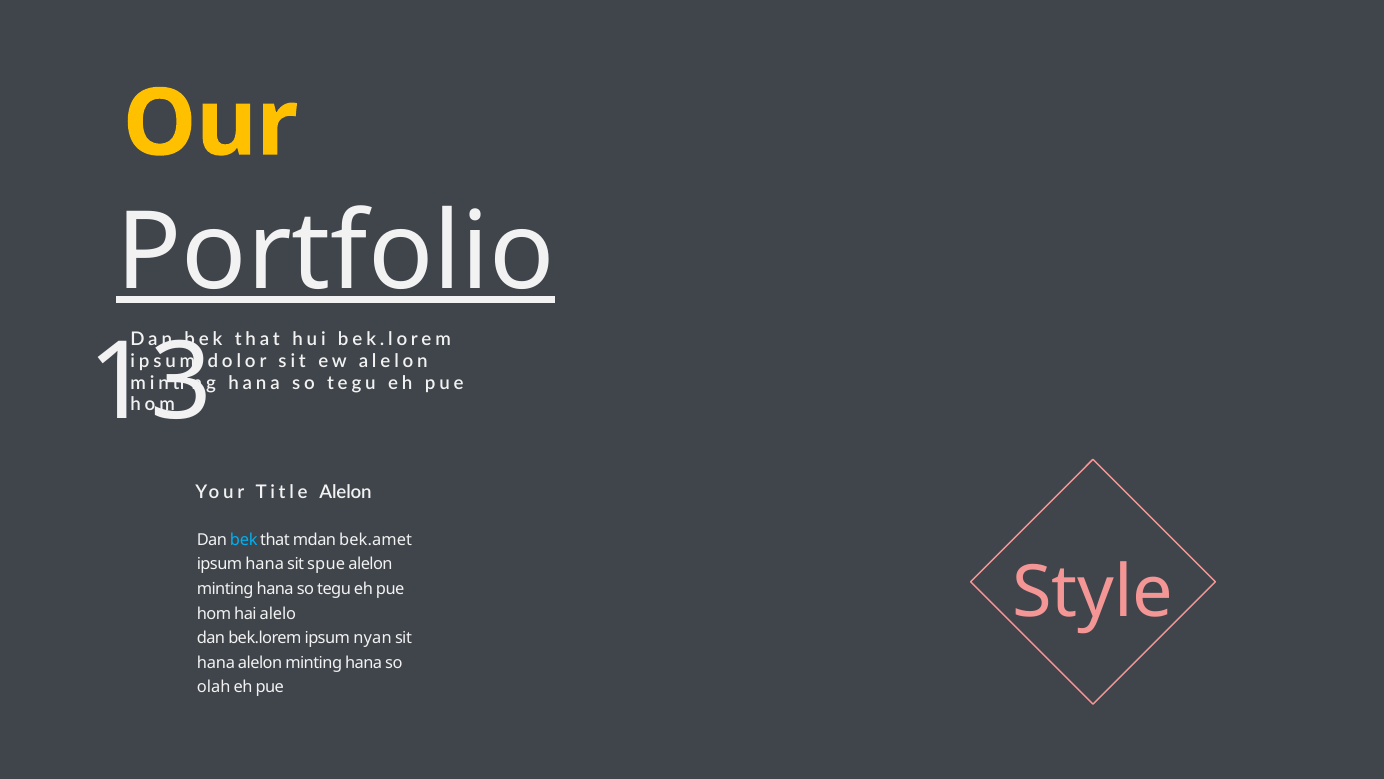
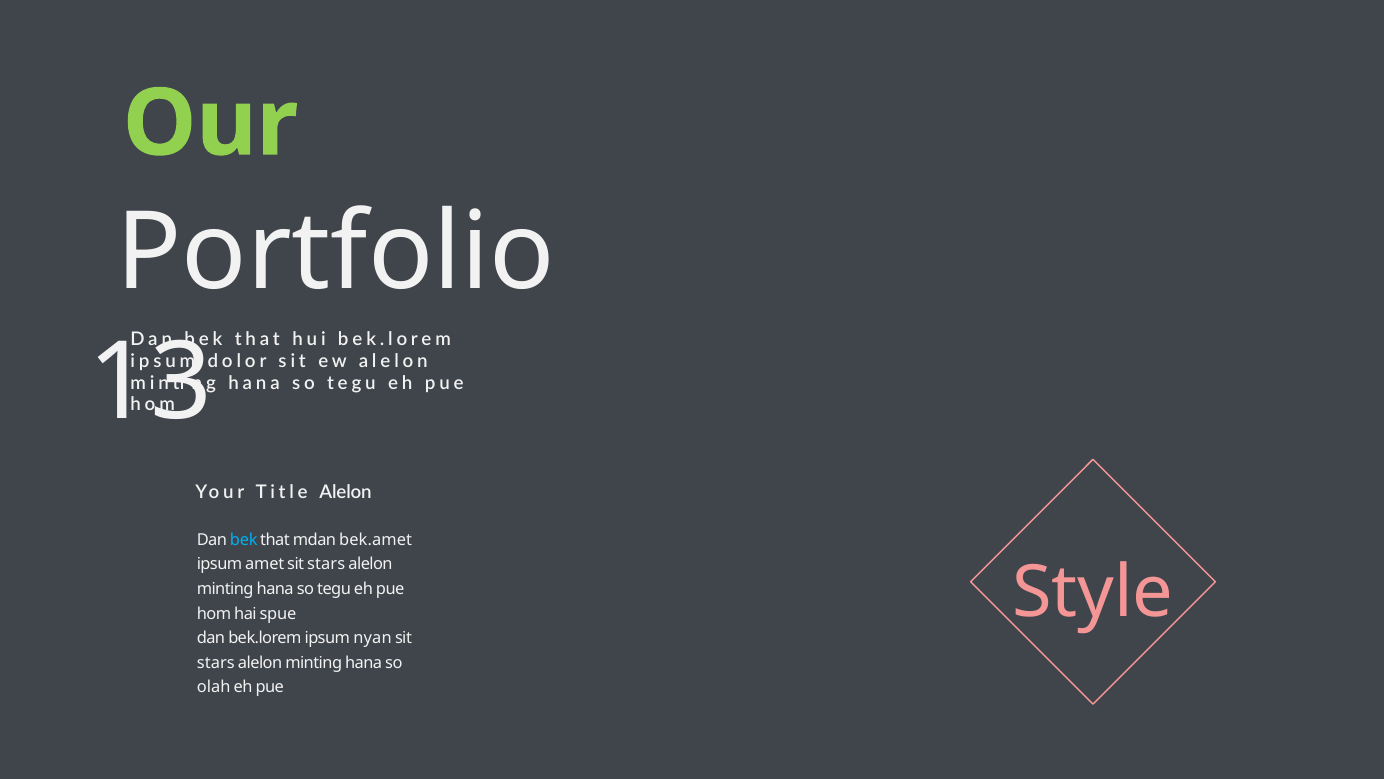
Our colour: yellow -> light green (210, 124)
Portfolio underline: present -> none (336, 253)
ipsum hana: hana -> amet (265, 564)
spue: spue -> stars (326, 564)
alelo: alelo -> spue (278, 613)
hana: hana -> stars (216, 662)
